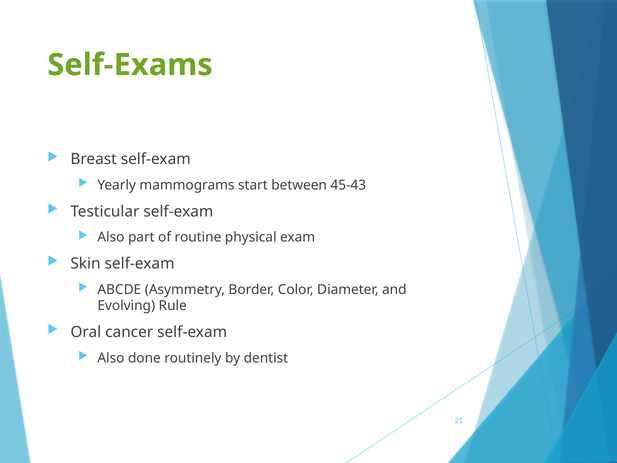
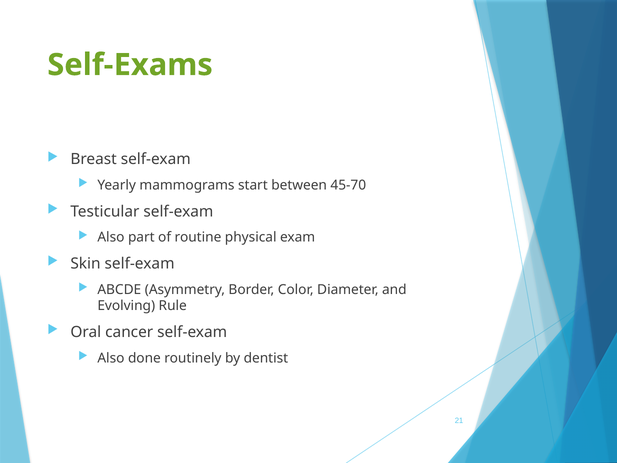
45-43: 45-43 -> 45-70 (348, 185)
